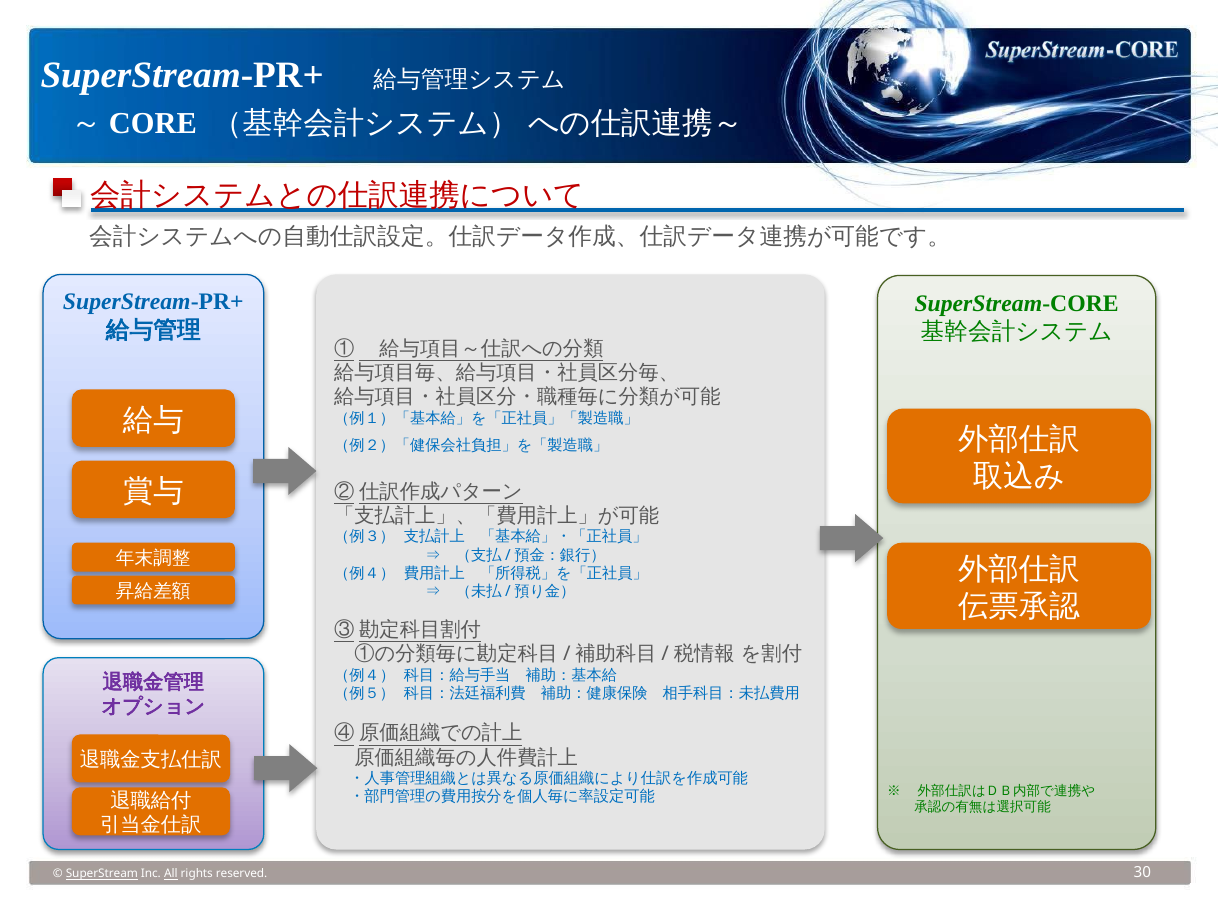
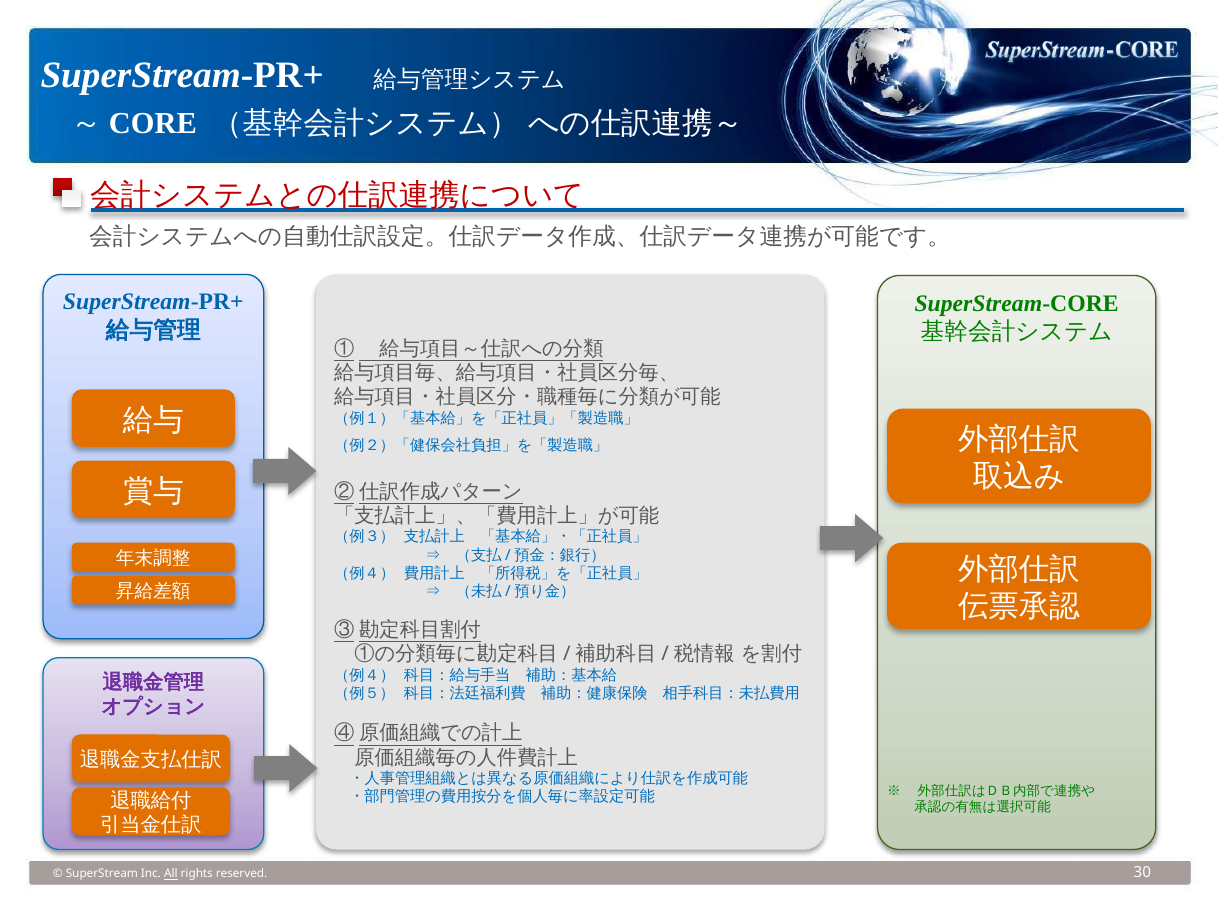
SuperStream underline: present -> none (102, 874)
